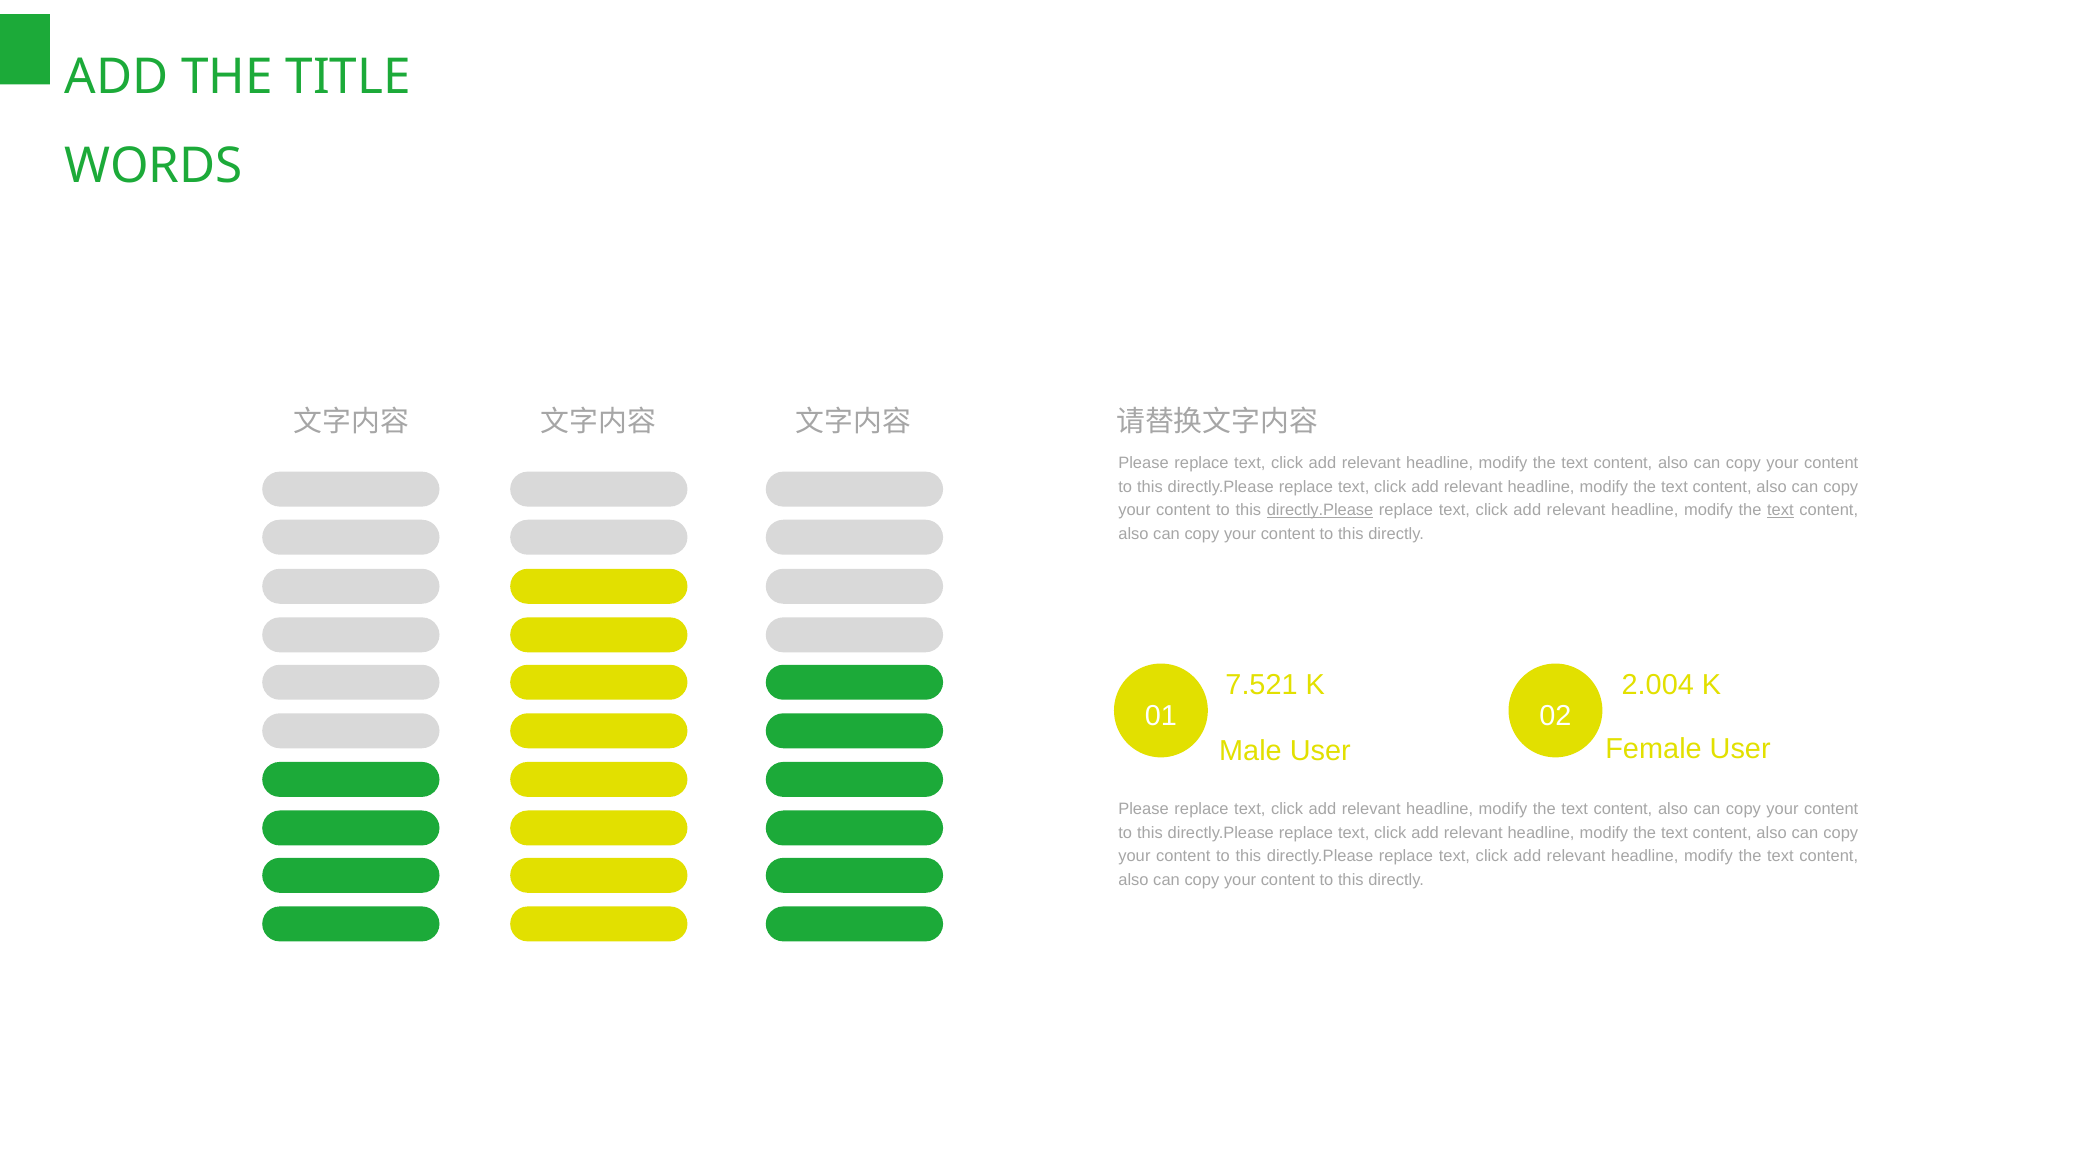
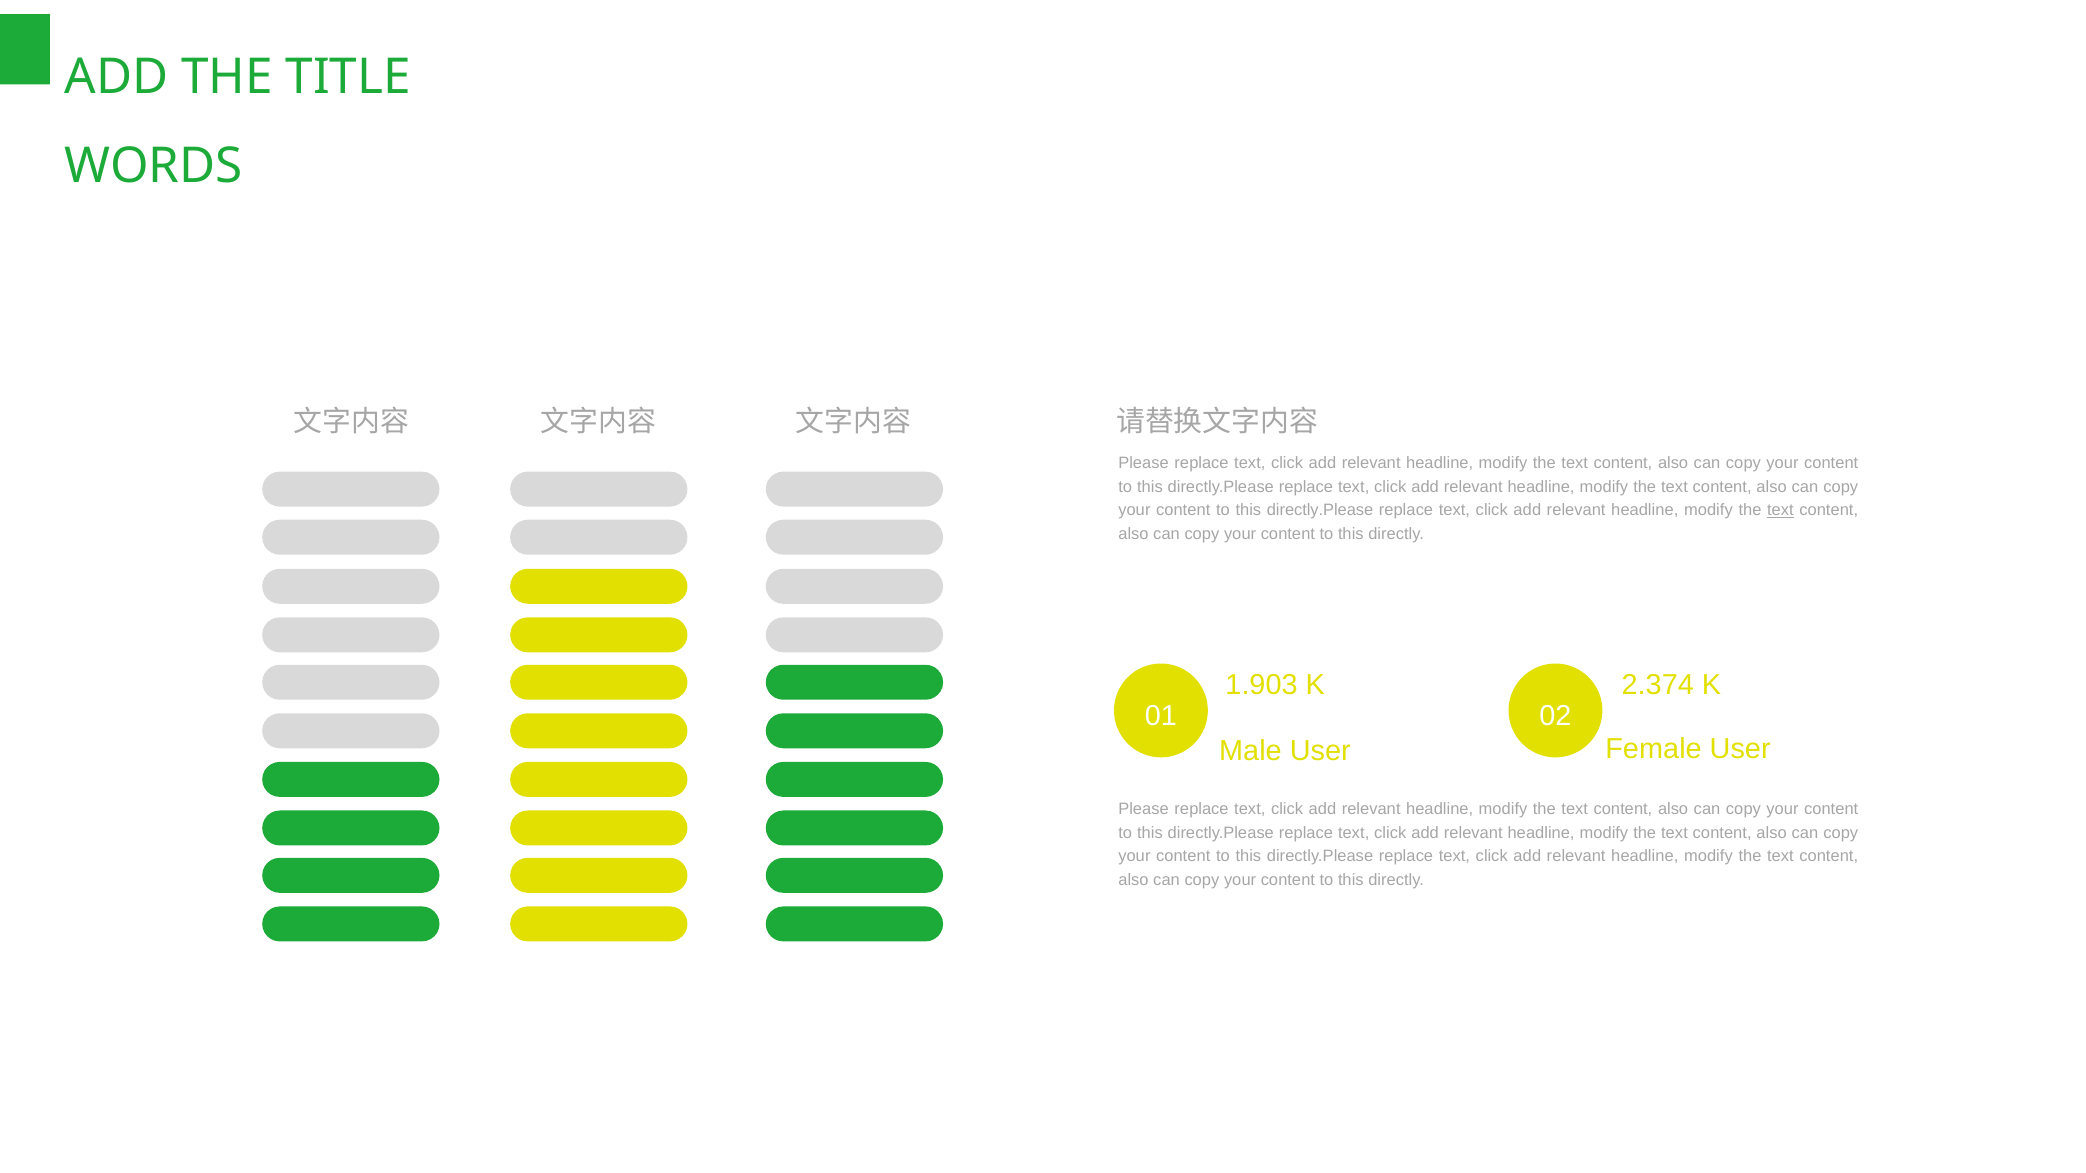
directly.Please underline: present -> none (1320, 511)
7.521: 7.521 -> 1.903 (1262, 686)
2.004: 2.004 -> 2.374 (1658, 686)
